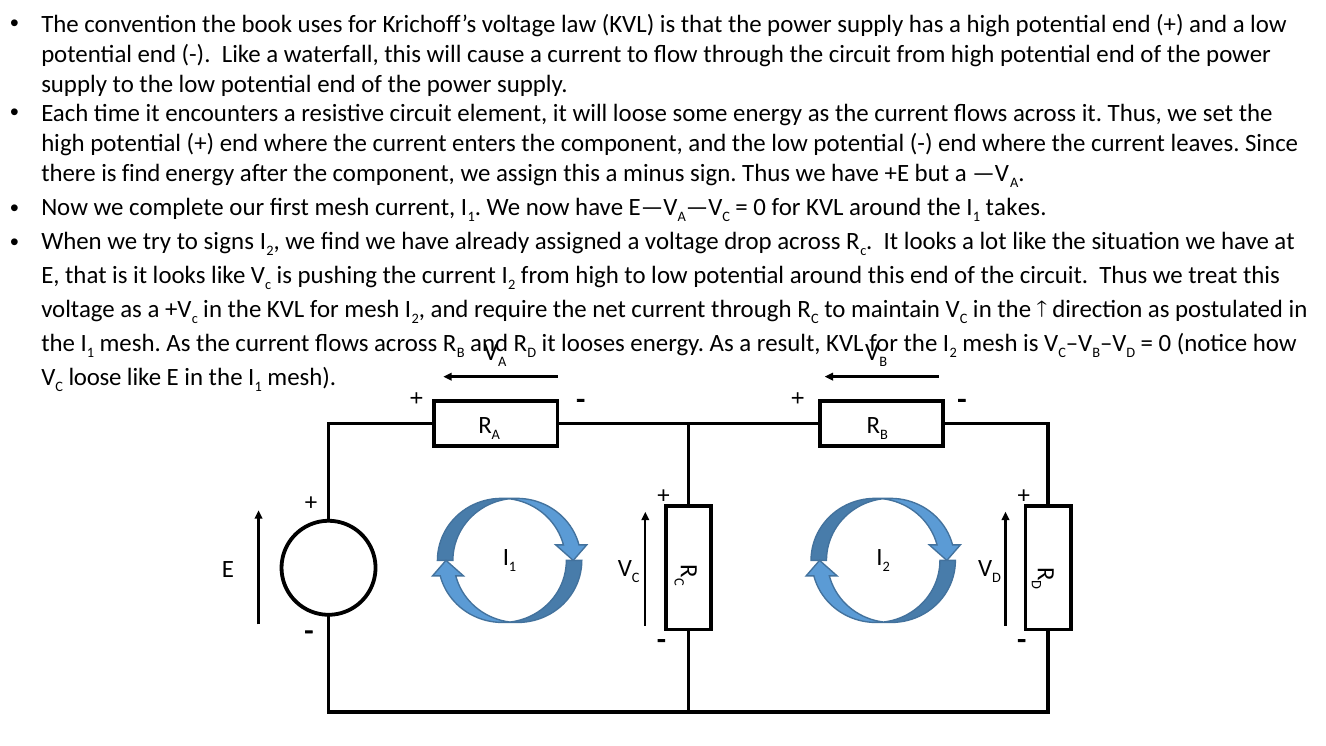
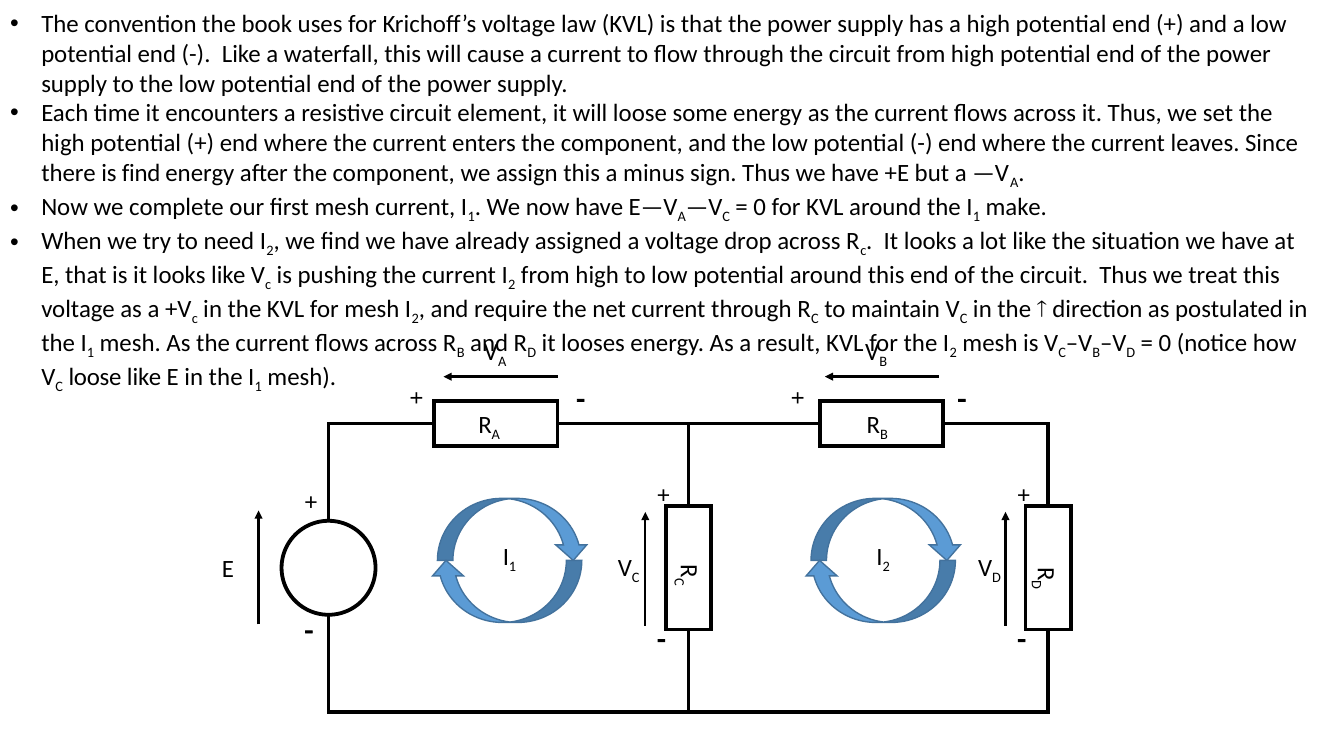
takes: takes -> make (1016, 207)
signs: signs -> need (229, 241)
